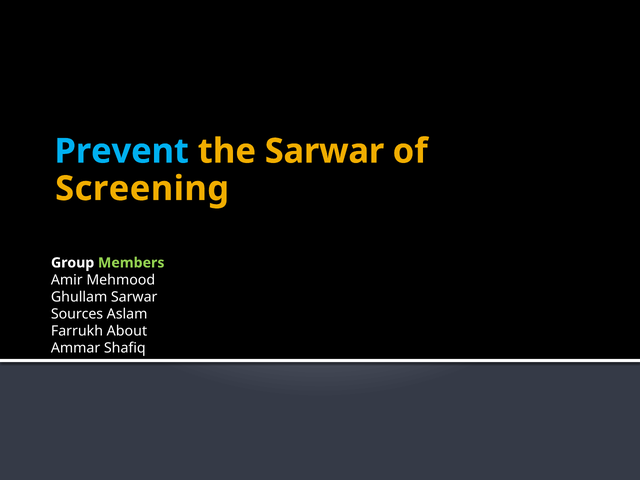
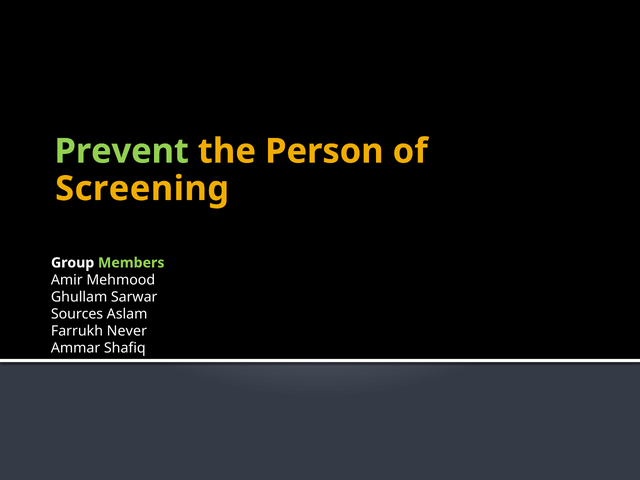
Prevent colour: light blue -> light green (122, 151)
the Sarwar: Sarwar -> Person (324, 151)
About: About -> Never (127, 331)
